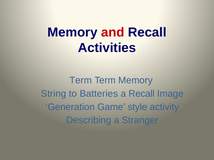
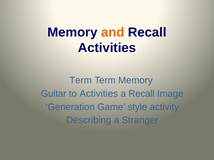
and colour: red -> orange (113, 32)
String: String -> Guitar (54, 94)
to Batteries: Batteries -> Activities (99, 94)
